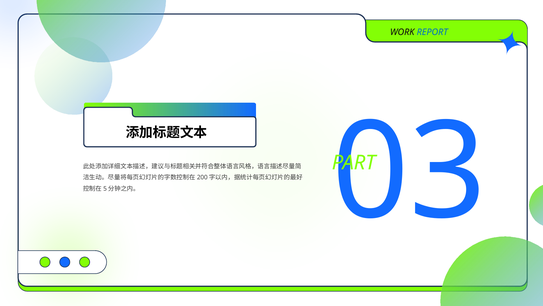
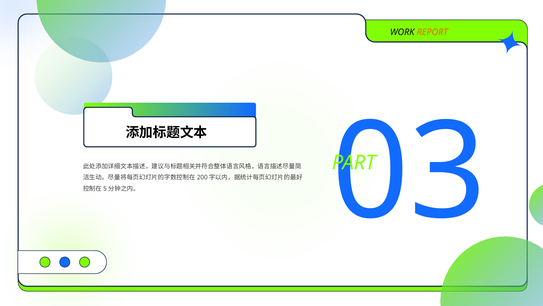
REPORT colour: blue -> orange (432, 32)
